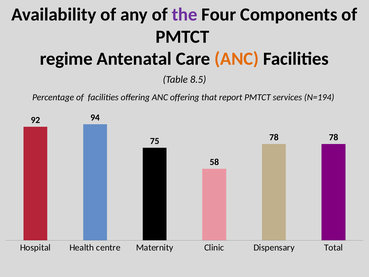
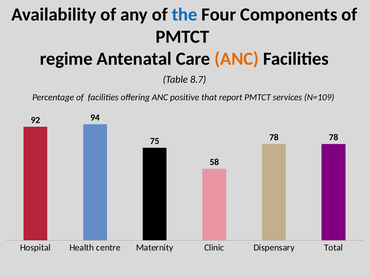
the colour: purple -> blue (185, 14)
8.5: 8.5 -> 8.7 (198, 79)
ANC offering: offering -> positive (185, 97)
N=194: N=194 -> N=109 (319, 97)
